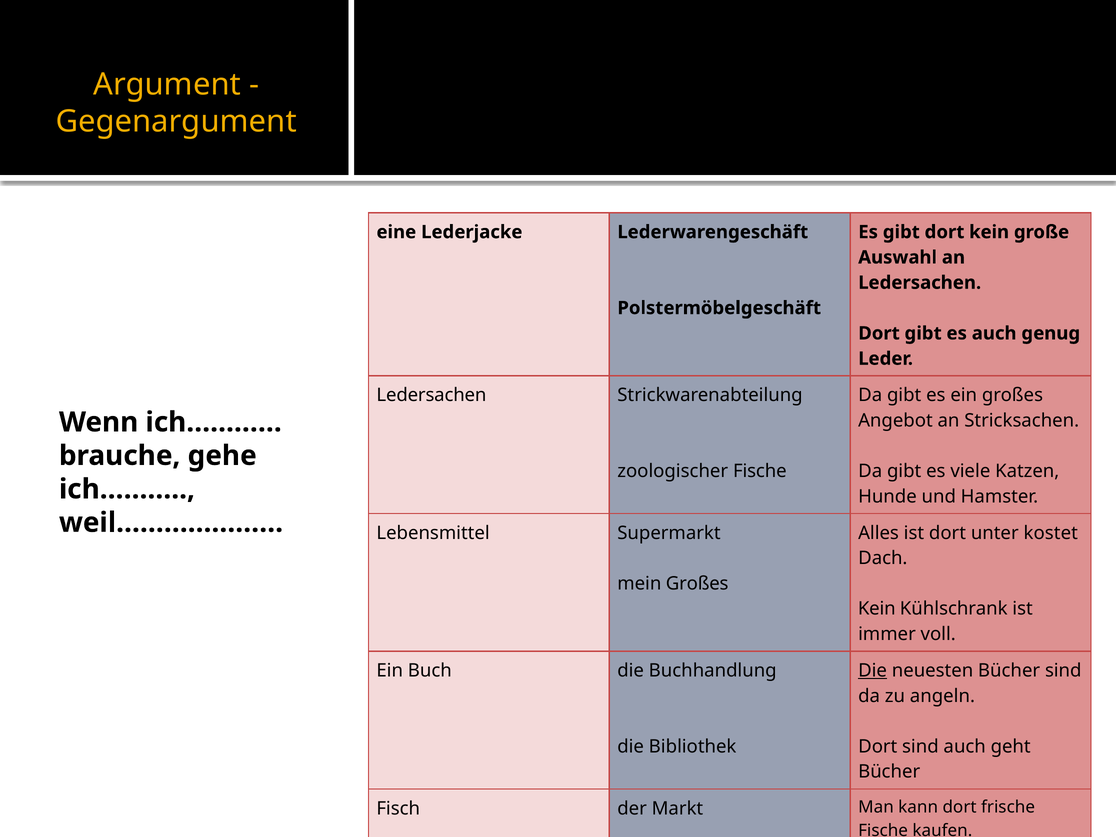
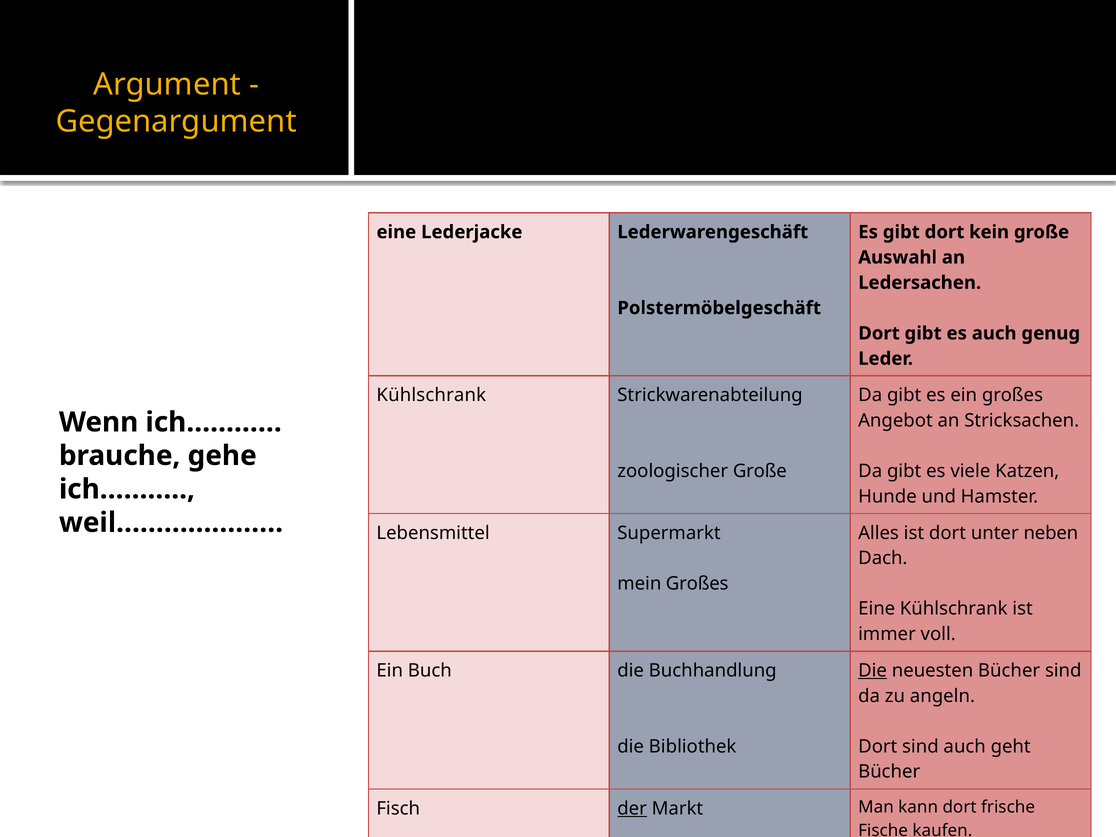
Ledersachen: Ledersachen -> Kühlschrank (431, 395)
zoologischer Fische: Fische -> Große (760, 471)
kostet: kostet -> neben (1051, 533)
Kein: Kein -> Eine (877, 609)
der underline: none -> present (632, 808)
